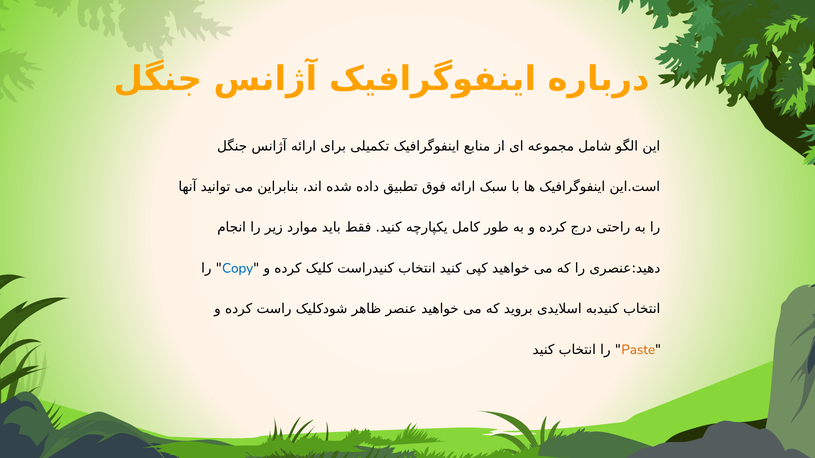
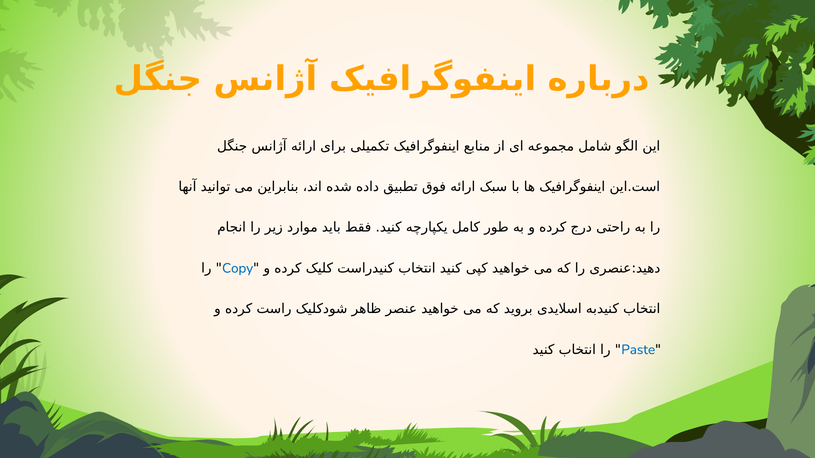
Paste colour: orange -> blue (638, 350)
